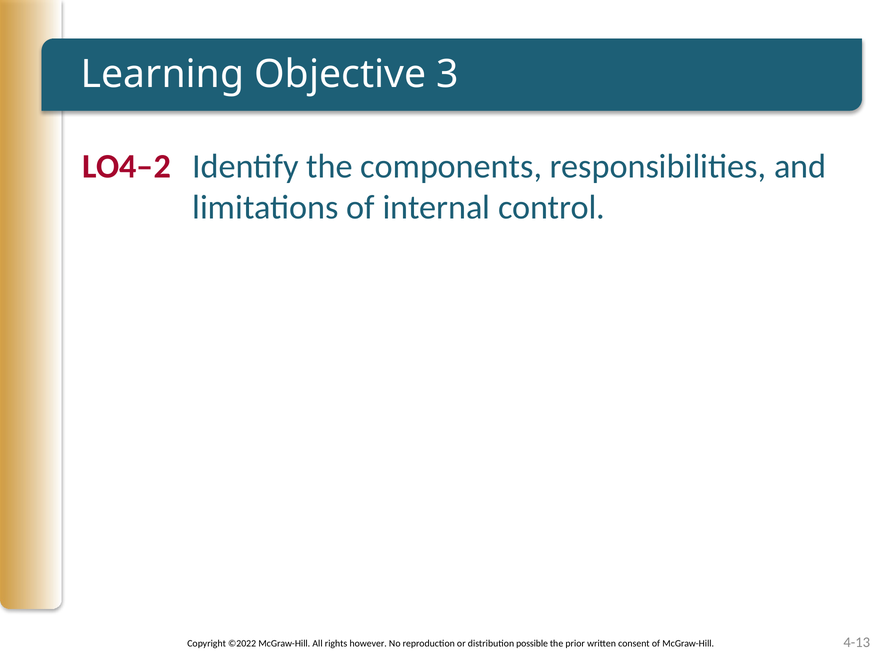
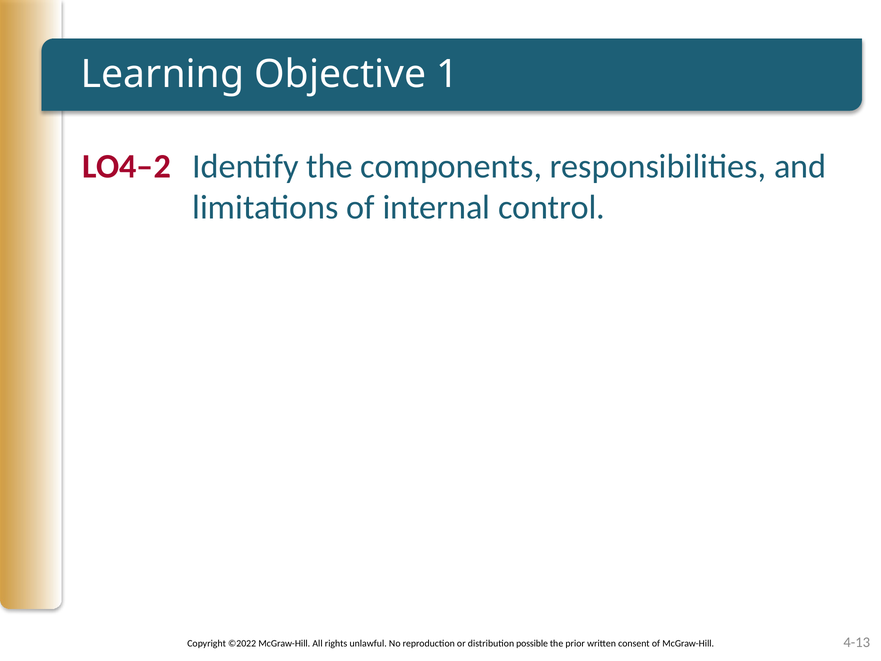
3: 3 -> 1 (448, 75)
however: however -> unlawful (368, 643)
